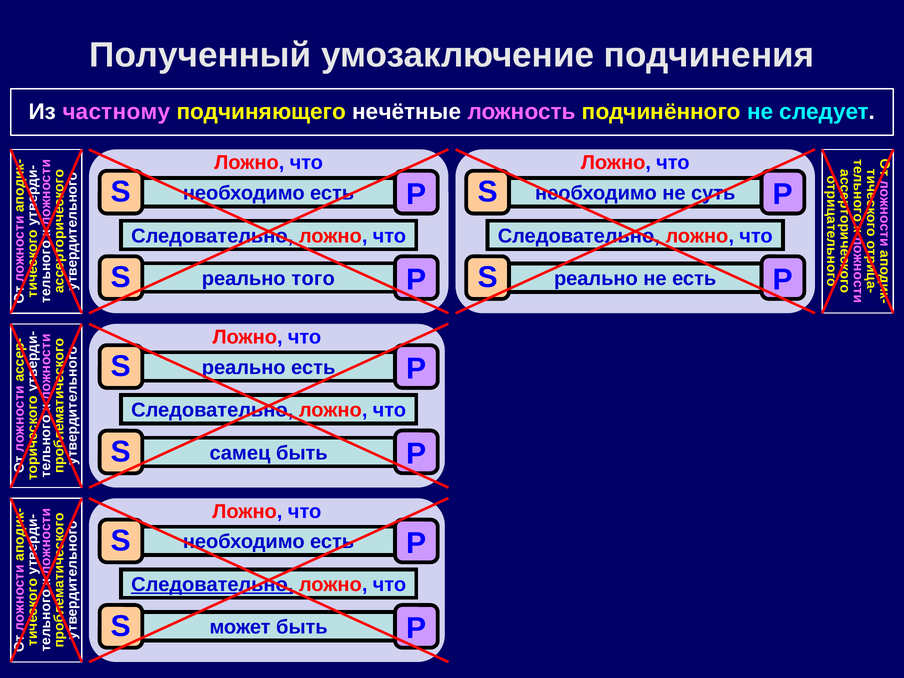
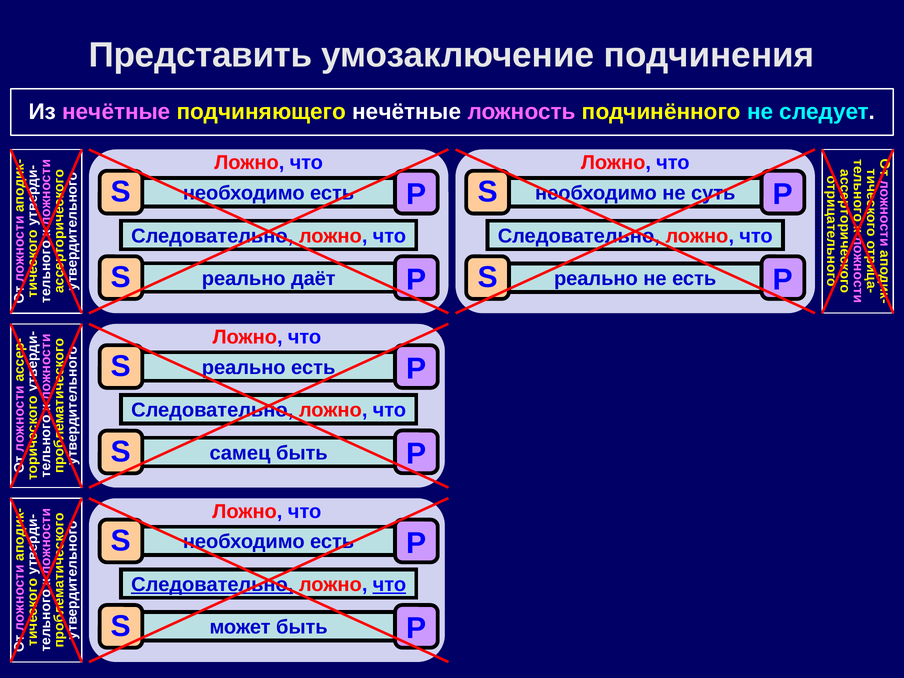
Полученный: Полученный -> Представить (201, 55)
Из частному: частному -> нечётные (116, 112)
того: того -> даёт (313, 278)
что underline: none -> present (389, 585)
